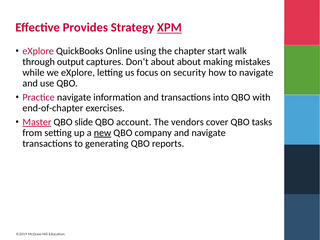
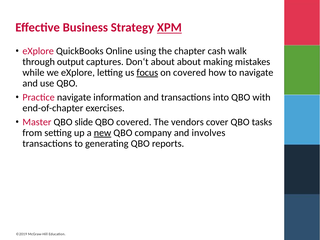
Provides: Provides -> Business (85, 28)
start: start -> cash (217, 51)
focus underline: none -> present (147, 73)
on security: security -> covered (190, 73)
Master underline: present -> none (37, 122)
O account: account -> covered (134, 122)
and navigate: navigate -> involves (209, 133)
